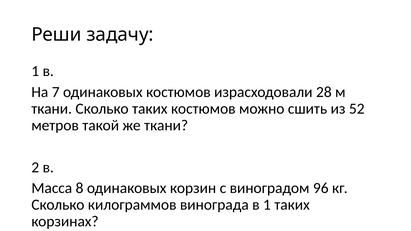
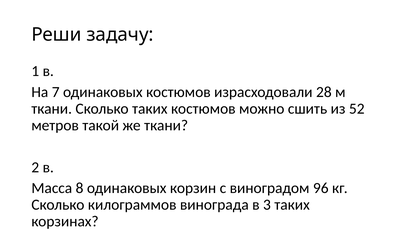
в 1: 1 -> 3 (267, 205)
